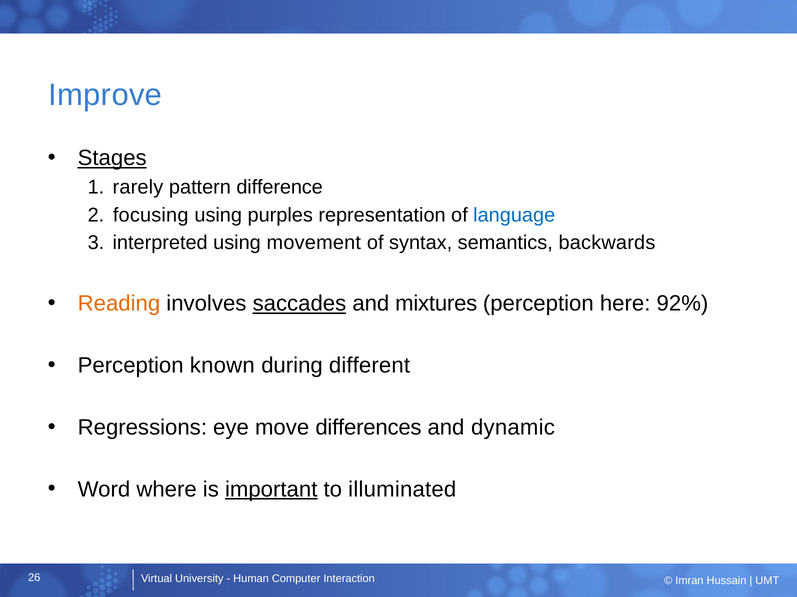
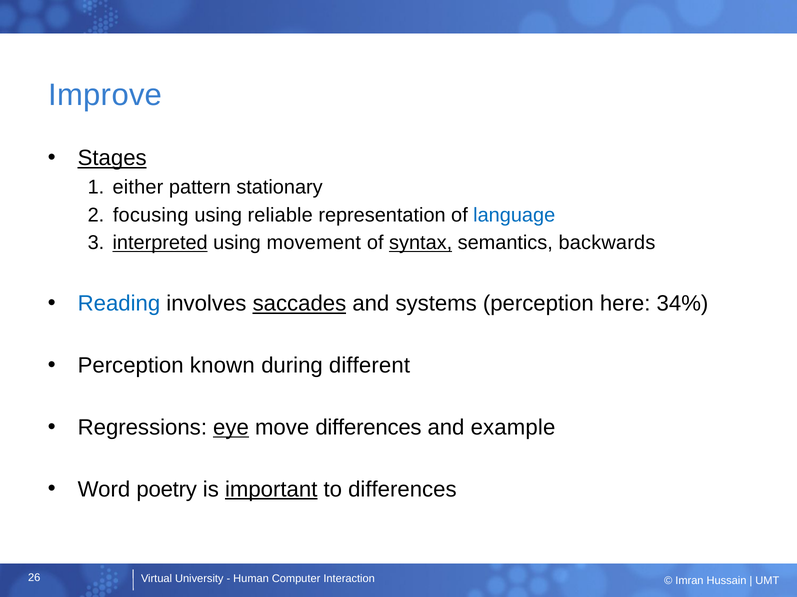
rarely: rarely -> either (138, 187)
difference: difference -> stationary (280, 187)
purples: purples -> reliable (280, 215)
interpreted underline: none -> present (160, 243)
syntax underline: none -> present (421, 243)
Reading colour: orange -> blue (119, 304)
mixtures: mixtures -> systems (436, 304)
92%: 92% -> 34% (682, 304)
eye underline: none -> present (231, 428)
dynamic: dynamic -> example (513, 428)
where: where -> poetry (167, 490)
to illuminated: illuminated -> differences (402, 490)
